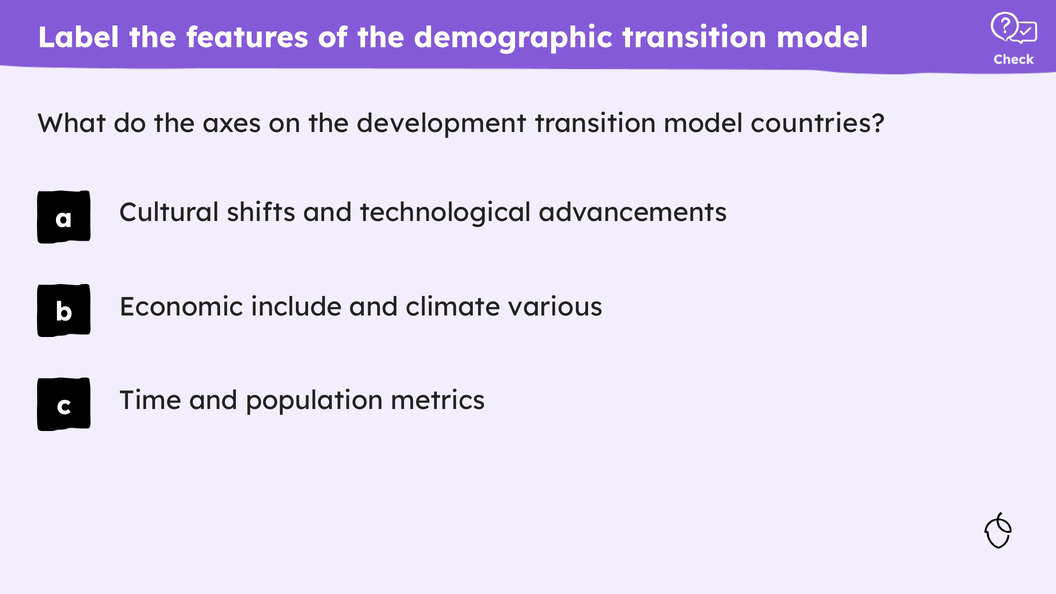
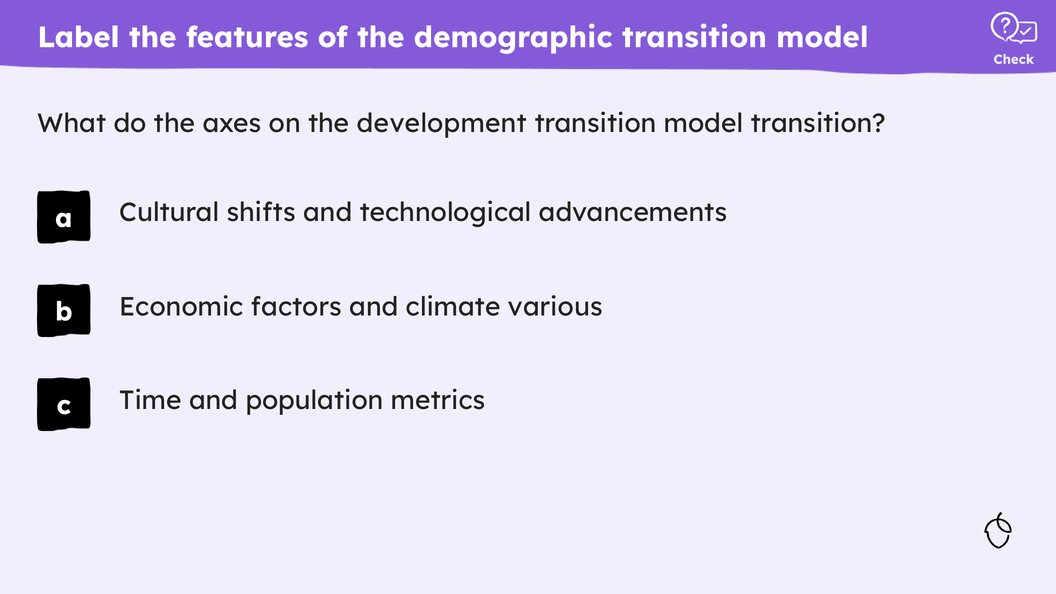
model countries: countries -> transition (818, 124)
include: include -> factors (296, 307)
